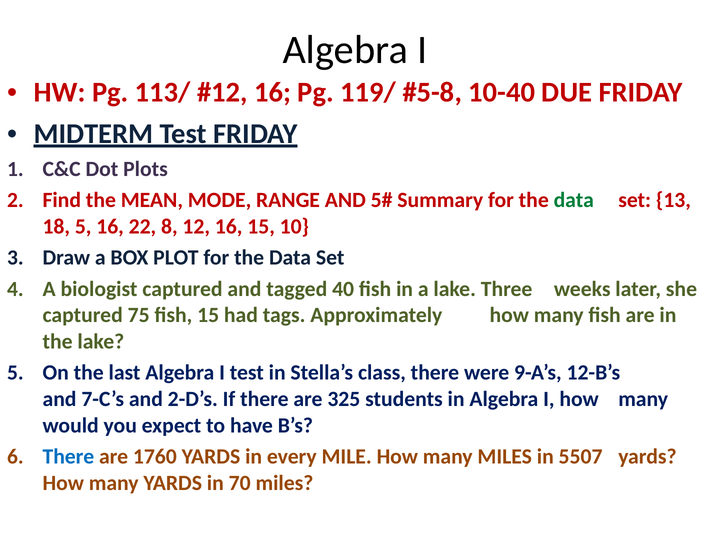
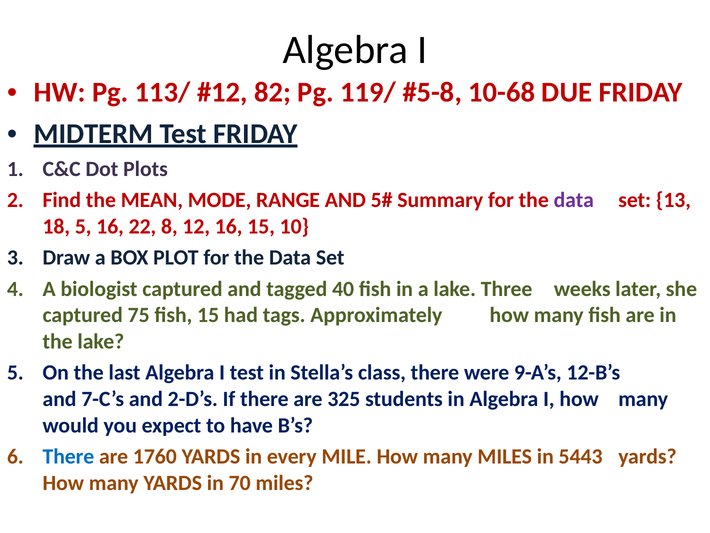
16: 16 -> 82 (273, 92)
10-40: 10-40 -> 10-68 (502, 92)
data colour: green -> purple (574, 200)
5507: 5507 -> 5443 (581, 456)
